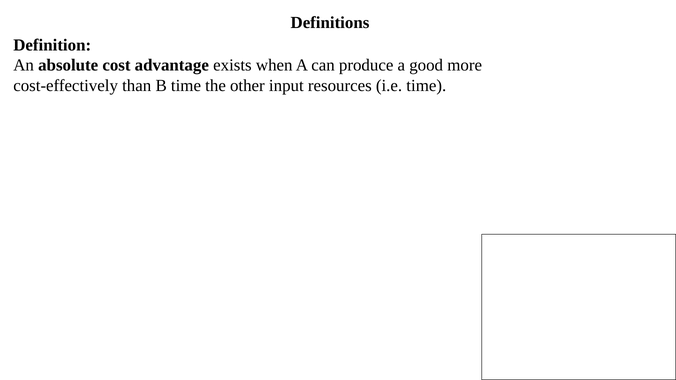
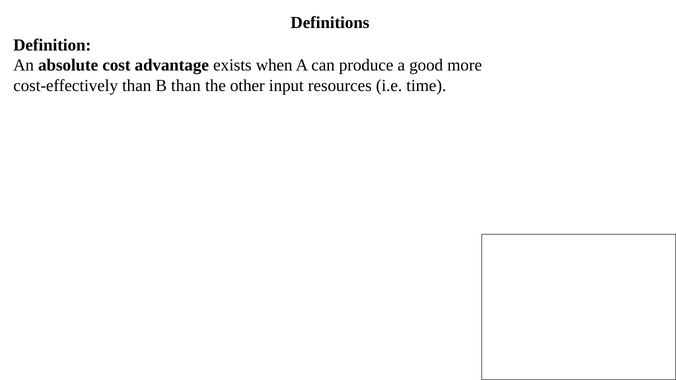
B time: time -> than (186, 86)
